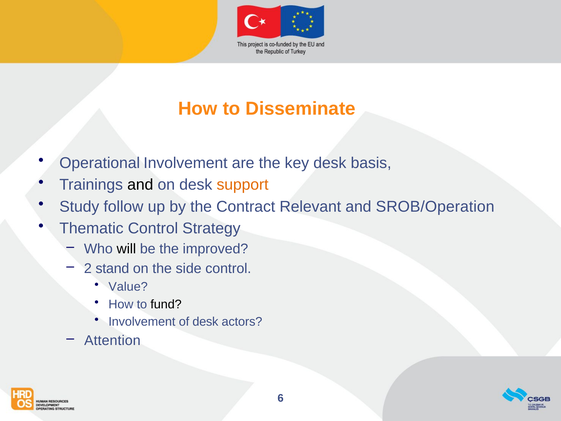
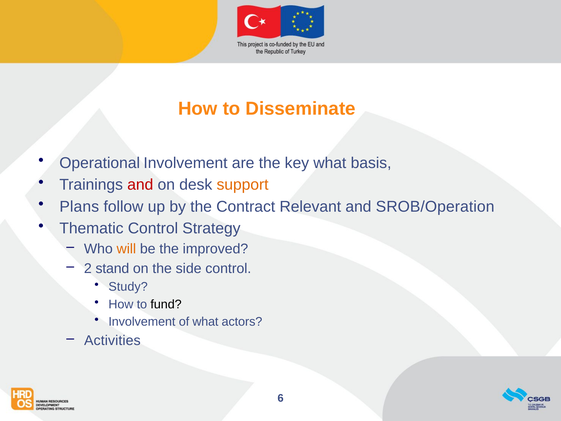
key desk: desk -> what (330, 163)
and colour: black -> red (140, 185)
Study: Study -> Plans (79, 206)
will colour: black -> orange (126, 249)
Value: Value -> Study (128, 287)
of desk: desk -> what (205, 322)
Attention: Attention -> Activities (112, 340)
